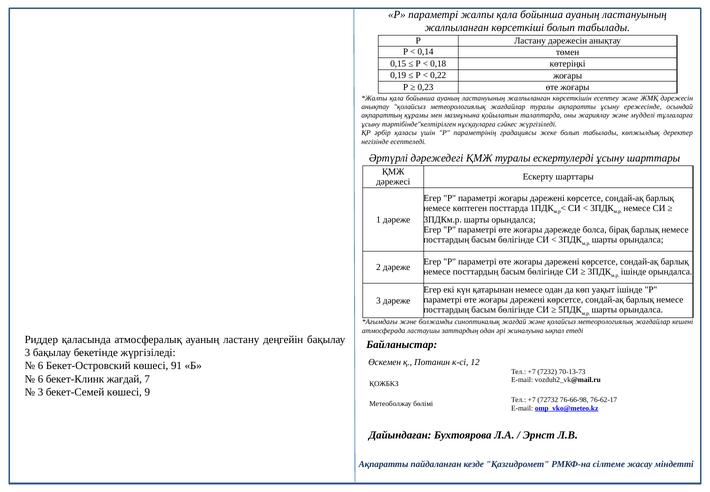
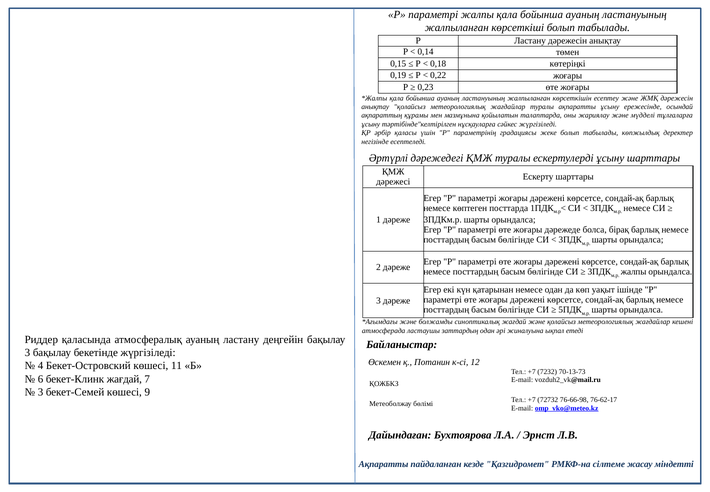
ішінде: ішінде -> жалпы (634, 271)
6: 6 -> 4 (41, 366)
91: 91 -> 11 (176, 366)
